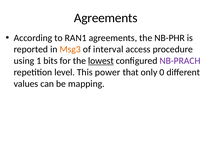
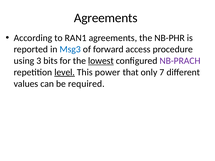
Msg3 colour: orange -> blue (70, 49)
interval: interval -> forward (108, 49)
1: 1 -> 3 (39, 61)
level underline: none -> present (65, 72)
0: 0 -> 7 (162, 72)
mapping: mapping -> required (86, 84)
